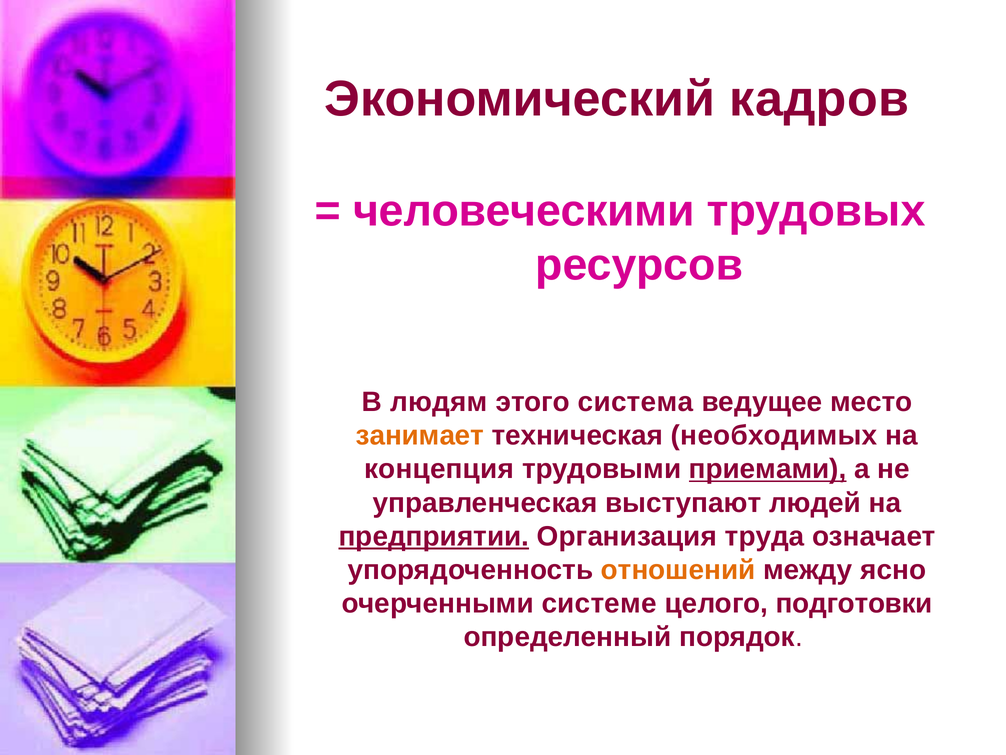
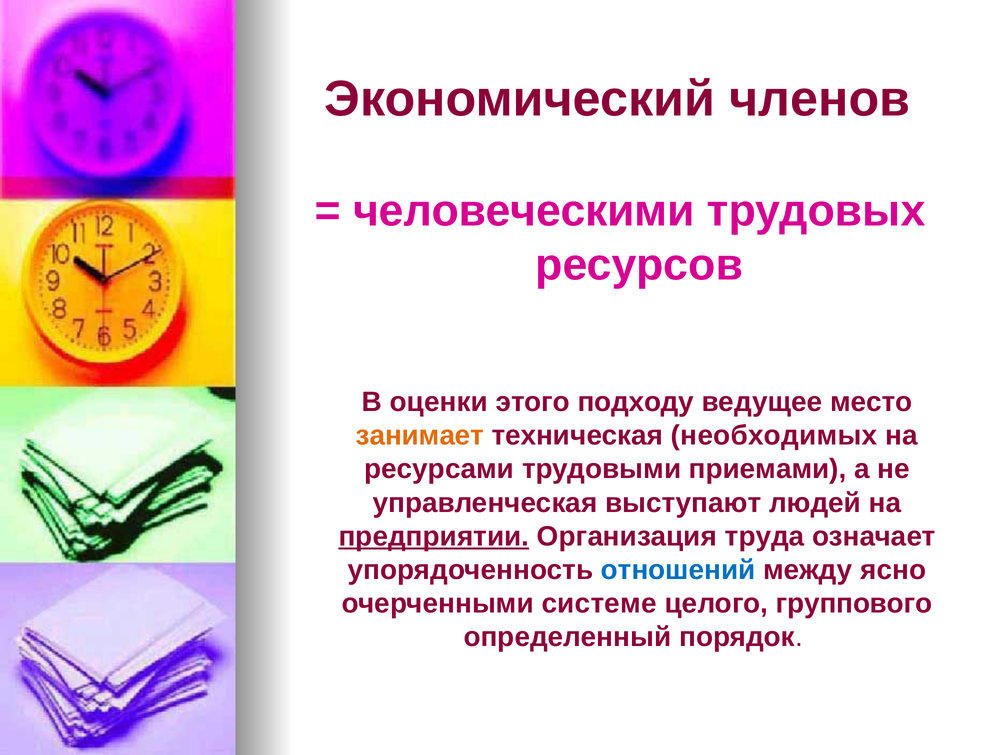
кадров: кадров -> членов (820, 99)
людям: людям -> оценки (439, 402)
система: система -> подходу (636, 402)
концепция: концепция -> ресурсами (439, 469)
приемами underline: present -> none (768, 469)
отношений colour: orange -> blue (678, 570)
подготовки: подготовки -> группового (854, 603)
